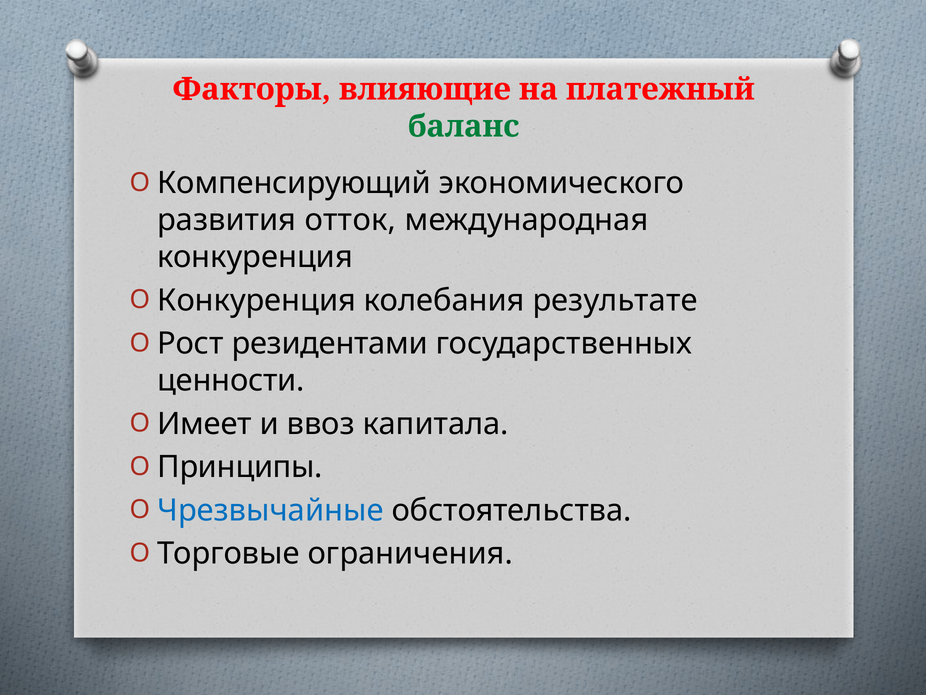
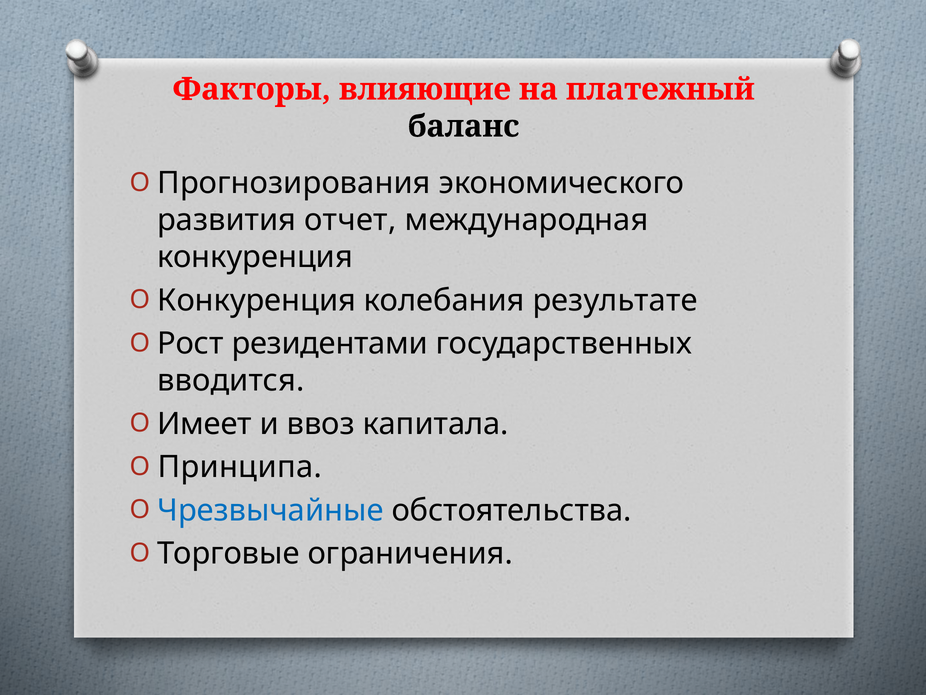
баланс colour: green -> black (464, 126)
Компенсирующий: Компенсирующий -> Прогнозирования (294, 183)
отток: отток -> отчет (350, 220)
ценности: ценности -> вводится (231, 380)
Принципы: Принципы -> Принципа (240, 467)
